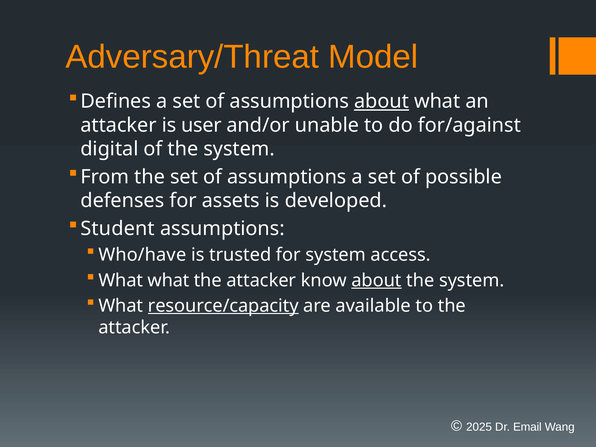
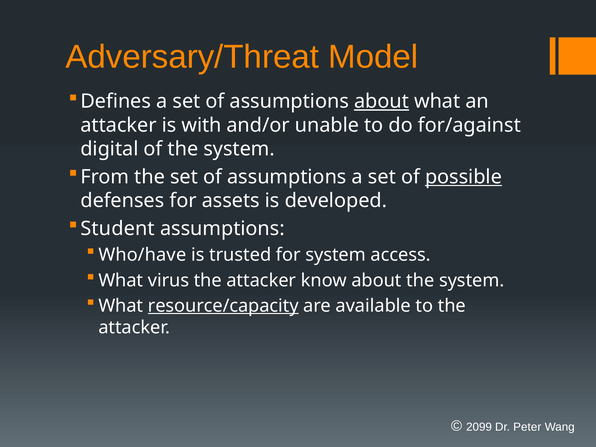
user: user -> with (201, 125)
possible underline: none -> present (463, 177)
What what: what -> virus (168, 280)
about underline: present -> none (376, 280)
2025: 2025 -> 2099 (479, 427)
Email: Email -> Peter (527, 427)
